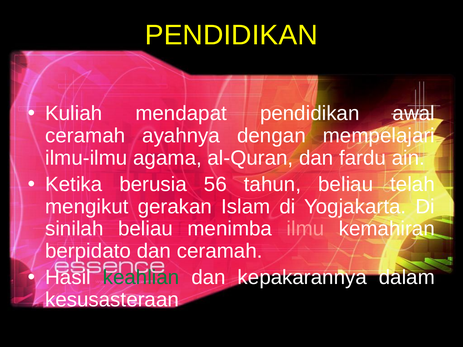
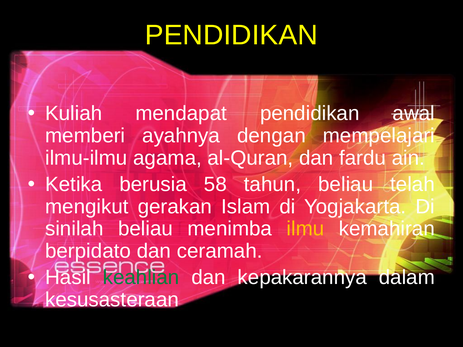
ceramah: ceramah -> memberi (85, 136)
56: 56 -> 58 (215, 184)
ilmu colour: pink -> yellow (305, 229)
